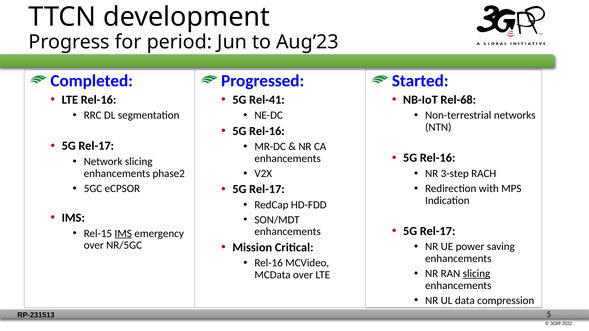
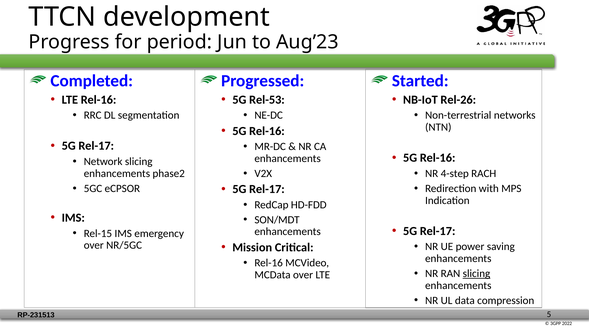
Rel-41: Rel-41 -> Rel-53 (267, 100)
Rel-68: Rel-68 -> Rel-26 (458, 100)
3-step: 3-step -> 4-step (455, 174)
IMS underline: present -> none (123, 234)
